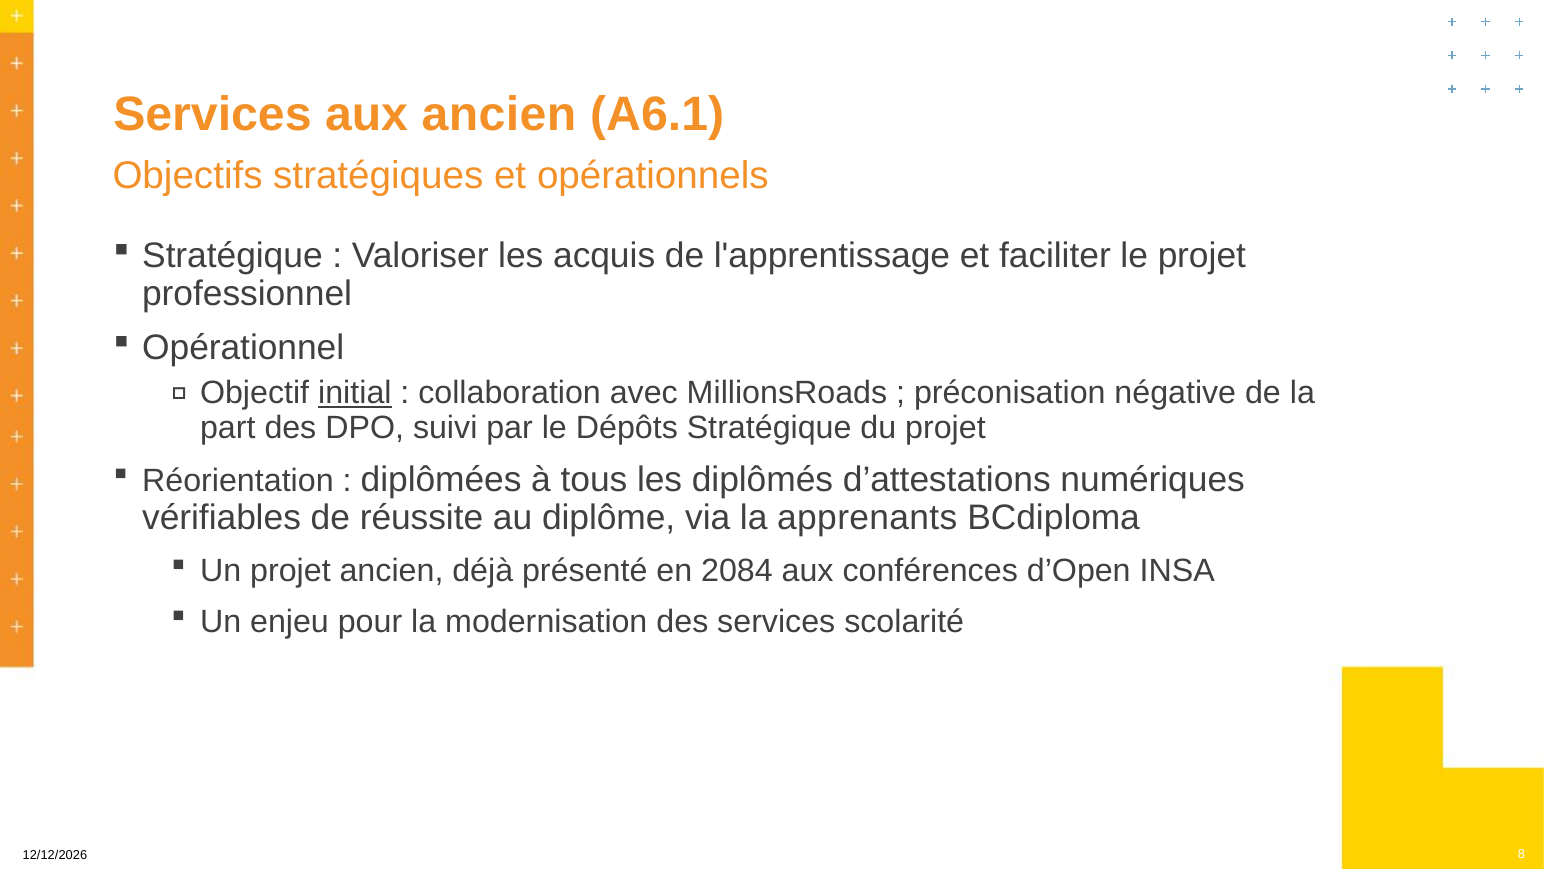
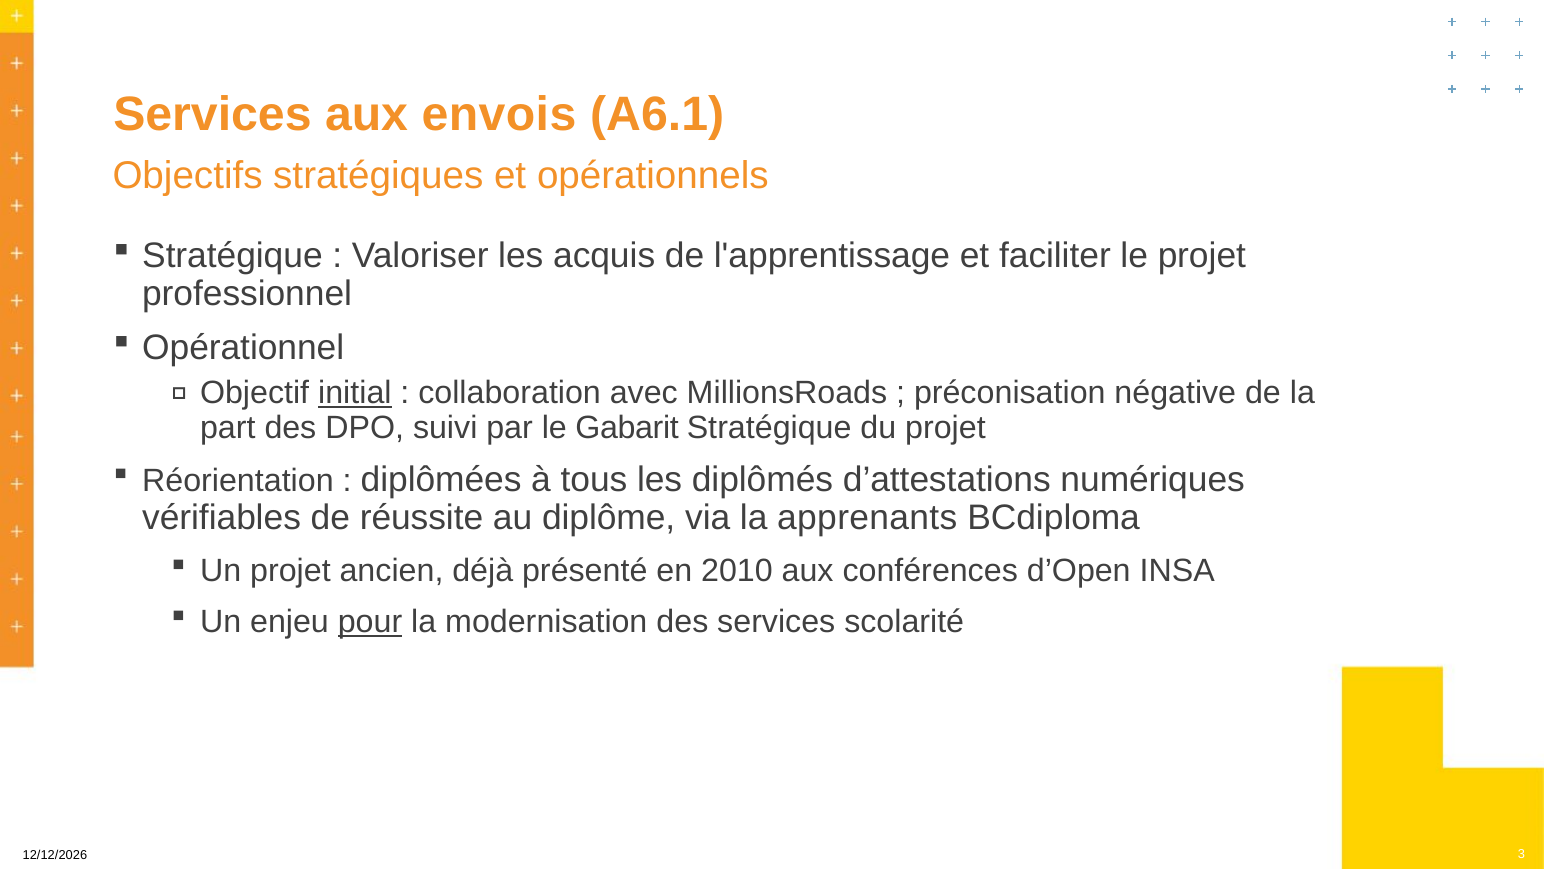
aux ancien: ancien -> envois (499, 115)
Dépôts: Dépôts -> Gabarit (627, 427)
2084: 2084 -> 2010 (737, 571)
pour underline: none -> present (370, 621)
8: 8 -> 3 (1522, 854)
